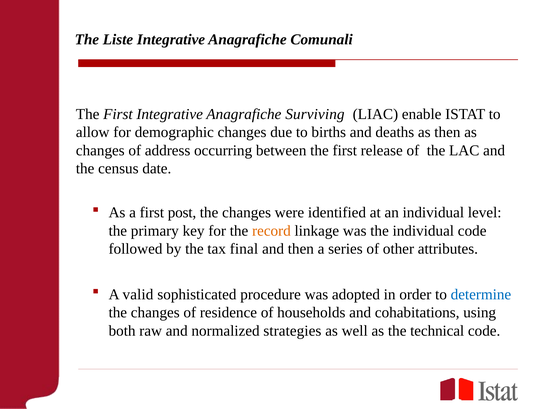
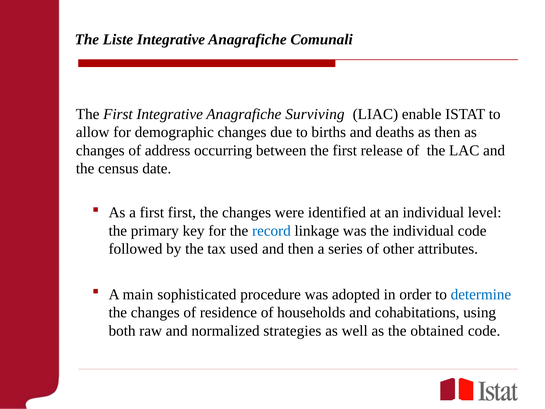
first post: post -> first (182, 212)
record colour: orange -> blue (271, 231)
final: final -> used (244, 249)
valid: valid -> main (138, 294)
technical: technical -> obtained (437, 331)
